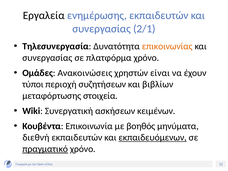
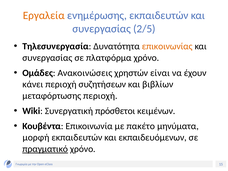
Εργαλεία colour: black -> orange (44, 15)
2/1: 2/1 -> 2/5 (144, 29)
τύποι: τύποι -> κάνει (33, 84)
μεταφόρτωσης στοιχεία: στοιχεία -> περιοχή (100, 96)
ασκήσεων: ασκήσεων -> πρόσθετοι (115, 111)
βοηθός: βοηθός -> πακέτο (141, 126)
διεθνή: διεθνή -> μορφή (36, 138)
εκπαιδευόμενων underline: present -> none (153, 138)
